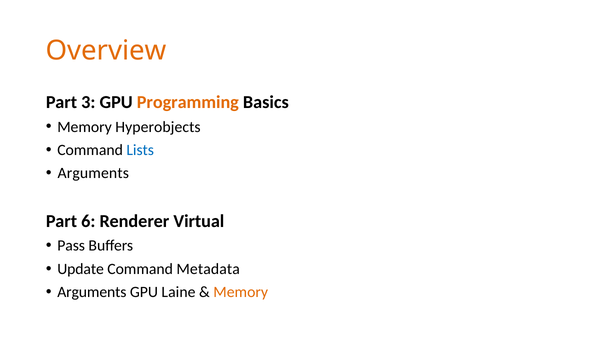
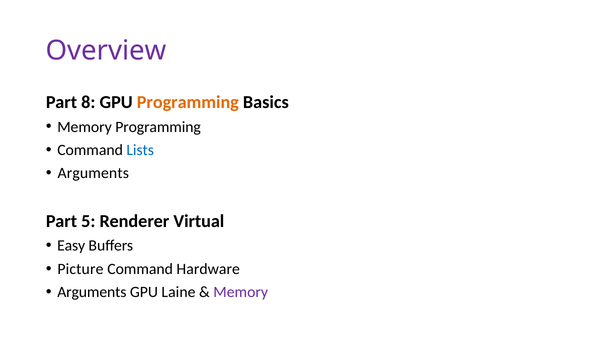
Overview colour: orange -> purple (106, 51)
3: 3 -> 8 (88, 102)
Memory Hyperobjects: Hyperobjects -> Programming (158, 127)
6: 6 -> 5 (88, 221)
Pass: Pass -> Easy (71, 246)
Update: Update -> Picture (80, 269)
Metadata: Metadata -> Hardware (208, 269)
Memory colour: orange -> purple (241, 292)
